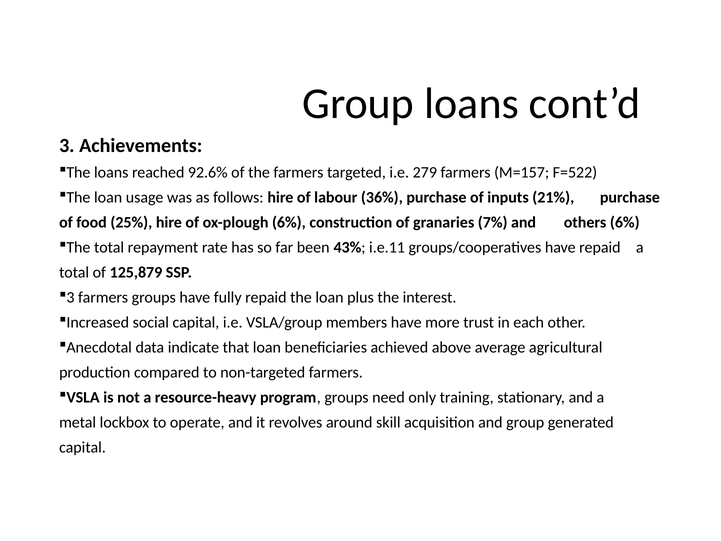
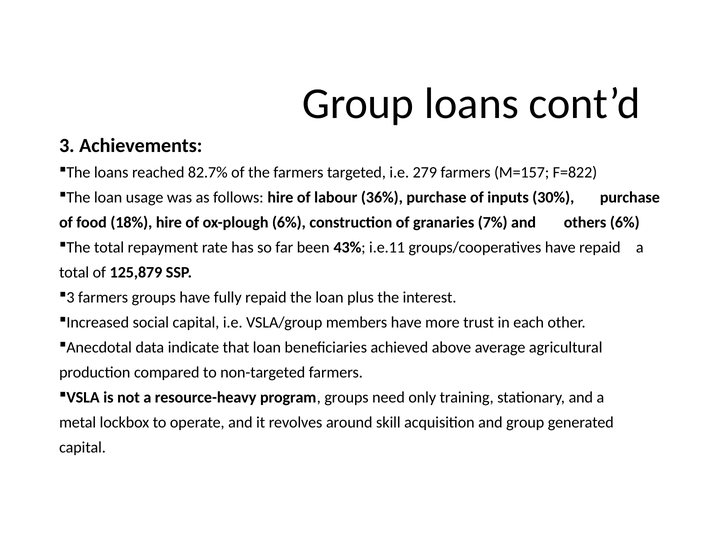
92.6%: 92.6% -> 82.7% (208, 172)
F=522: F=522 -> F=822 (575, 172)
21%: 21% -> 30% (553, 197)
25%: 25% -> 18% (131, 222)
